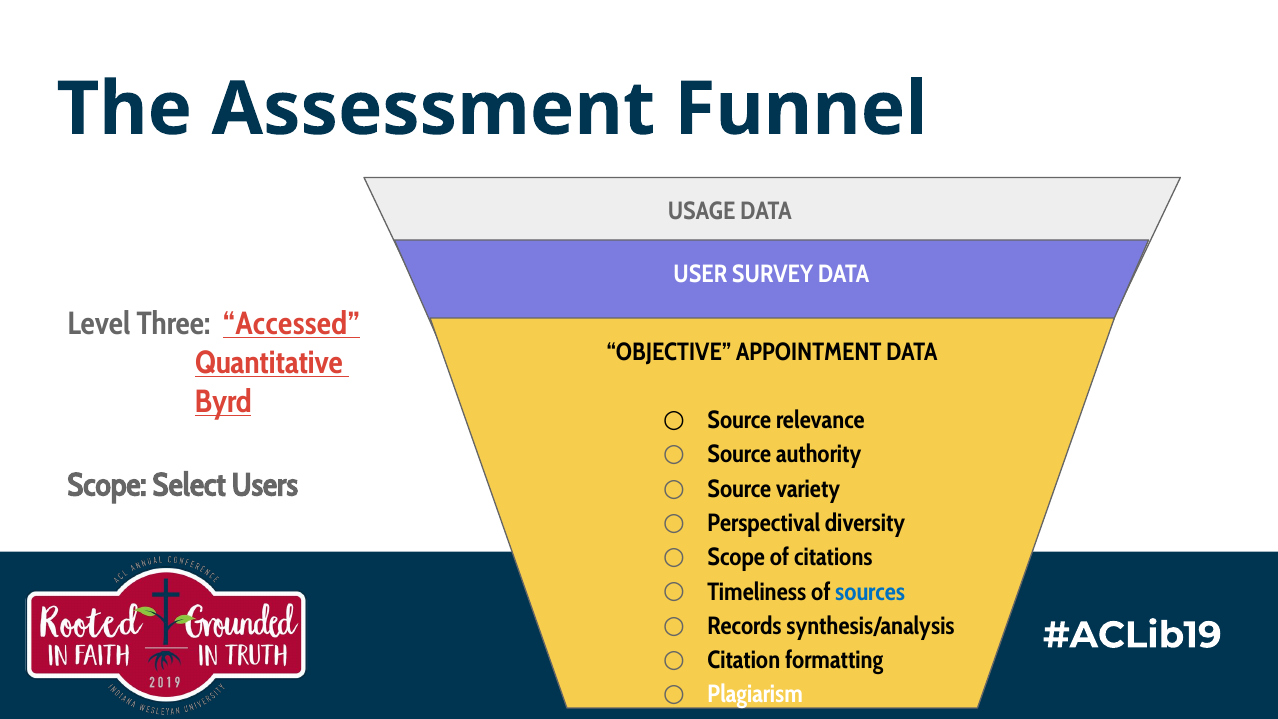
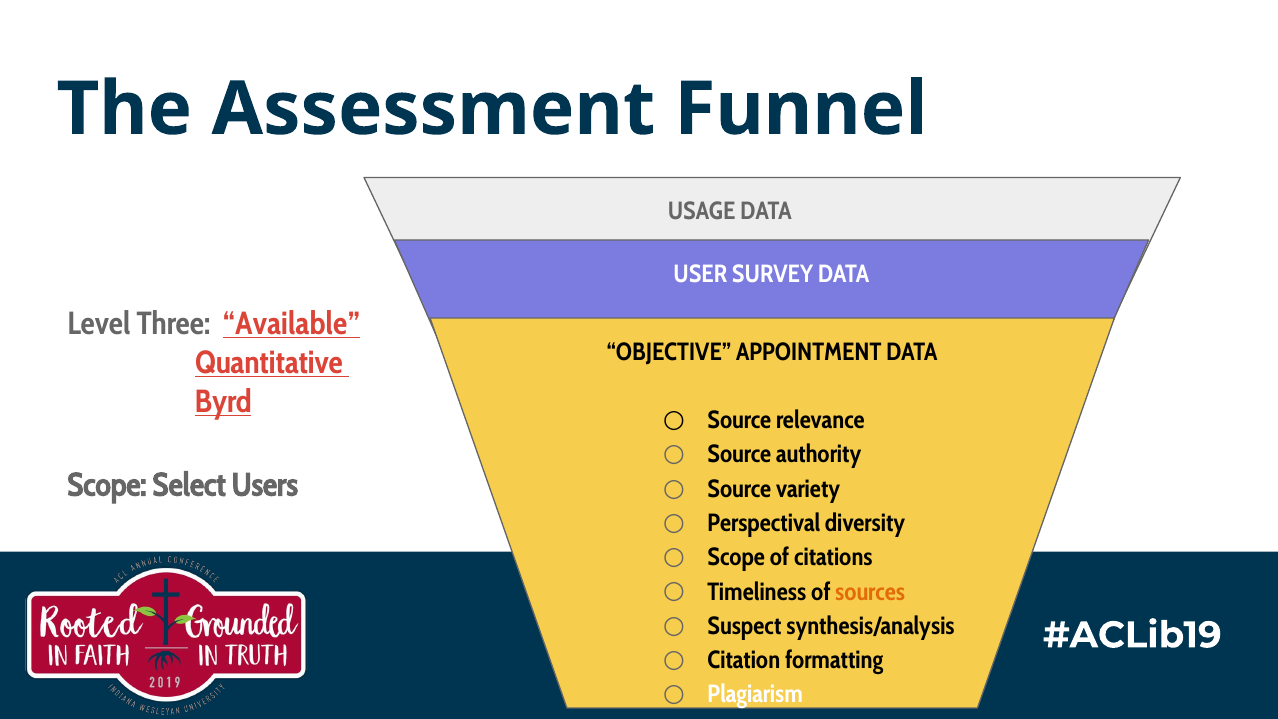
Accessed: Accessed -> Available (291, 324)
sources colour: blue -> orange (870, 592)
Records: Records -> Suspect (744, 626)
